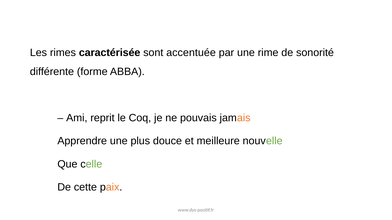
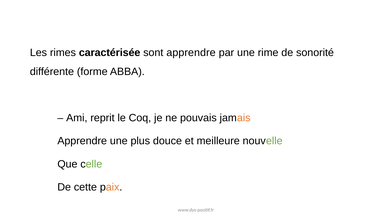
sont accentuée: accentuée -> apprendre (191, 53)
